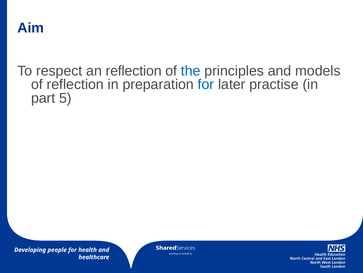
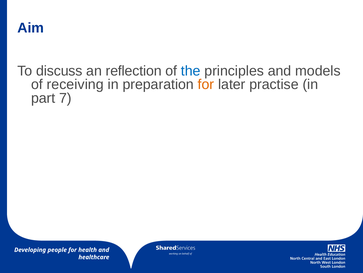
respect: respect -> discuss (59, 71)
of reflection: reflection -> receiving (75, 84)
for colour: blue -> orange (206, 84)
5: 5 -> 7 (65, 98)
